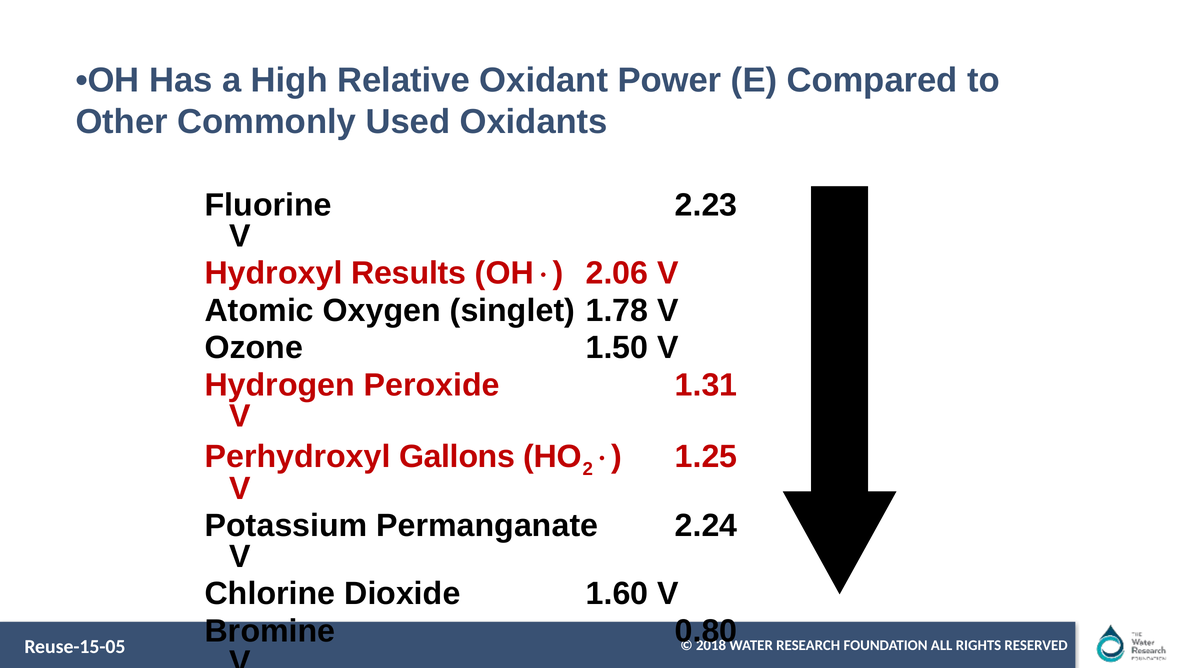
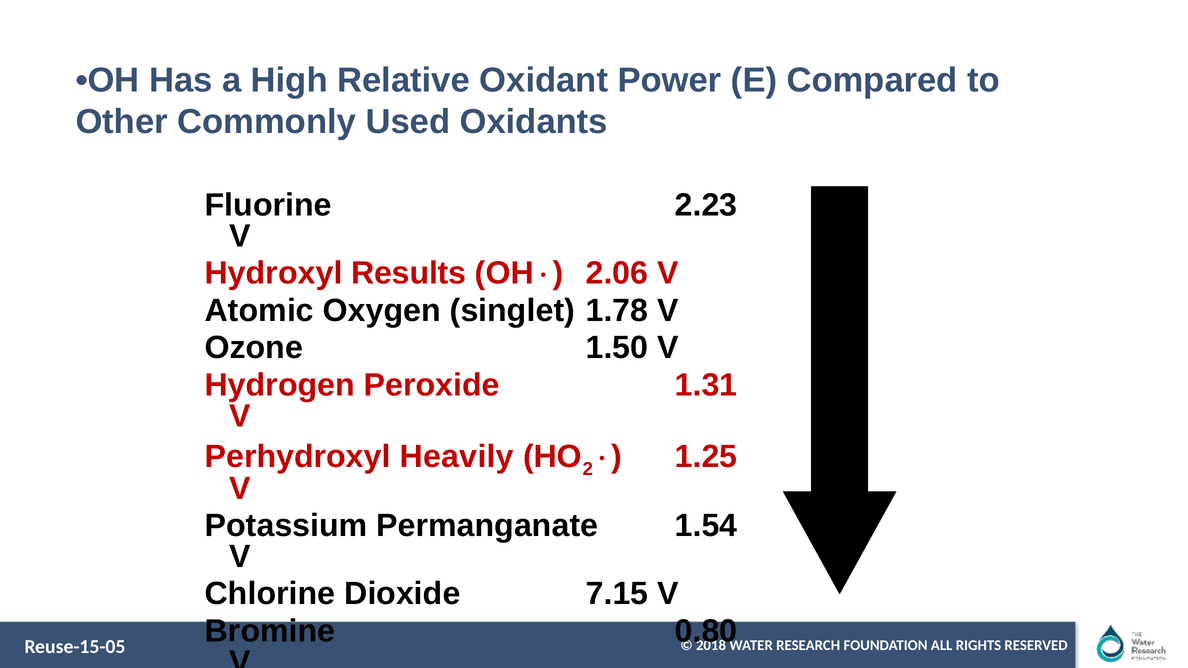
Gallons: Gallons -> Heavily (457, 457)
2.24: 2.24 -> 1.54 (706, 526)
1.60: 1.60 -> 7.15 (617, 594)
